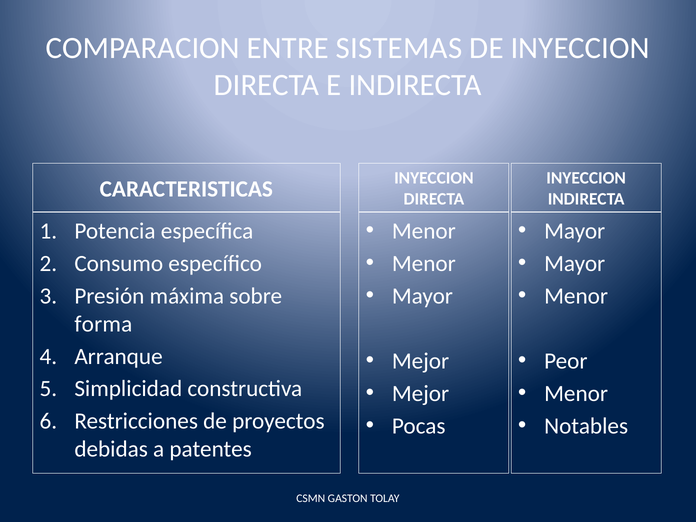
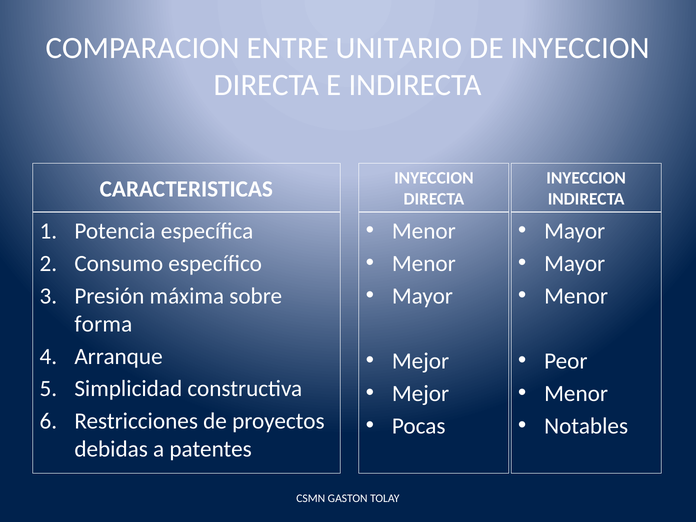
SISTEMAS: SISTEMAS -> UNITARIO (399, 48)
